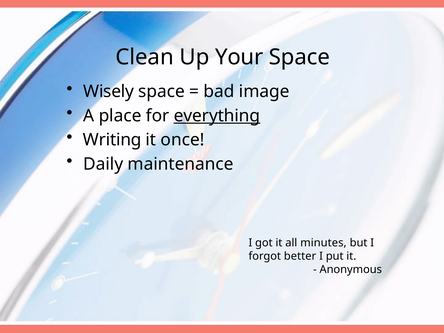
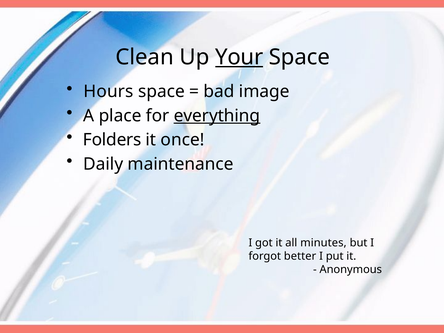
Your underline: none -> present (239, 57)
Wisely: Wisely -> Hours (108, 91)
Writing: Writing -> Folders (112, 140)
